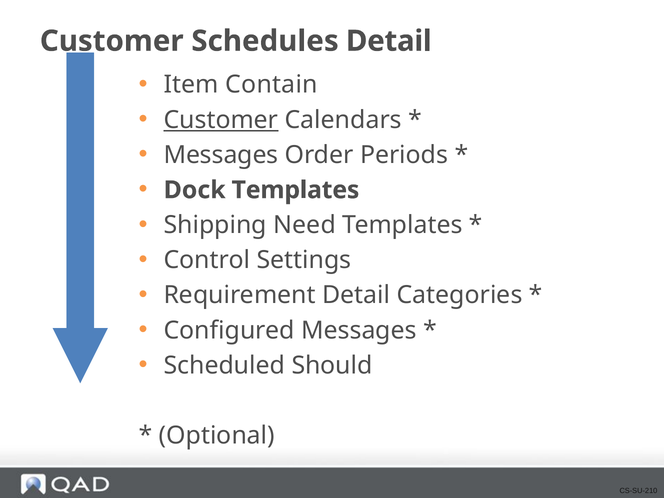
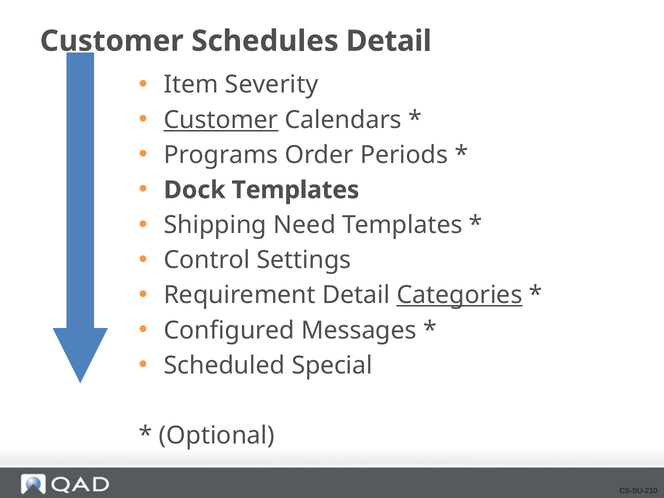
Contain: Contain -> Severity (272, 85)
Messages: Messages -> Programs (221, 155)
Categories underline: none -> present (460, 295)
Should: Should -> Special (332, 365)
